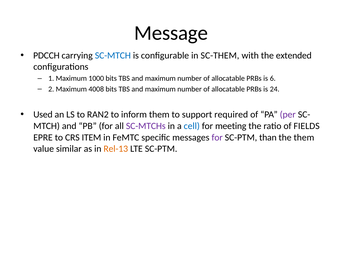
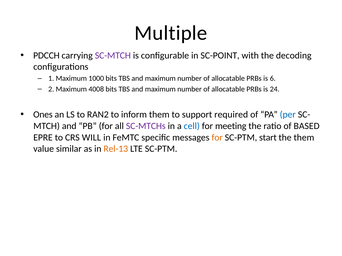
Message: Message -> Multiple (171, 33)
SC-MTCH colour: blue -> purple (113, 56)
SC-THEM: SC-THEM -> SC-POINT (220, 56)
extended: extended -> decoding (294, 56)
Used: Used -> Ones (43, 115)
per colour: purple -> blue (288, 115)
FIELDS: FIELDS -> BASED (307, 126)
ITEM: ITEM -> WILL (91, 138)
for colour: purple -> orange (217, 138)
than: than -> start (268, 138)
